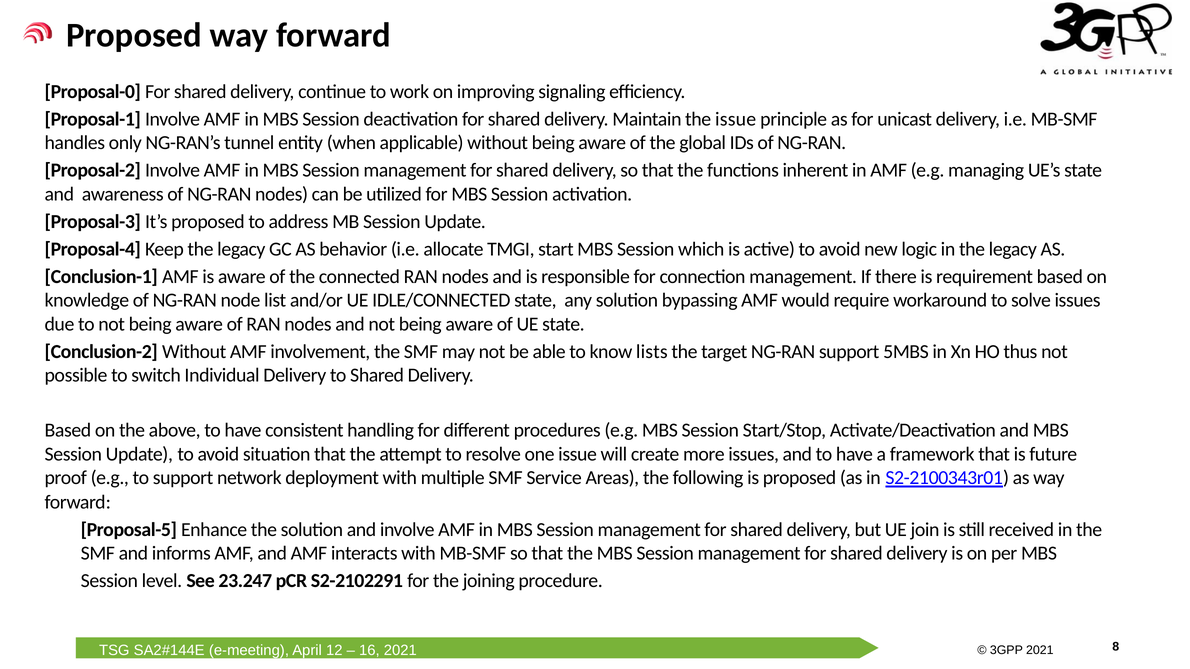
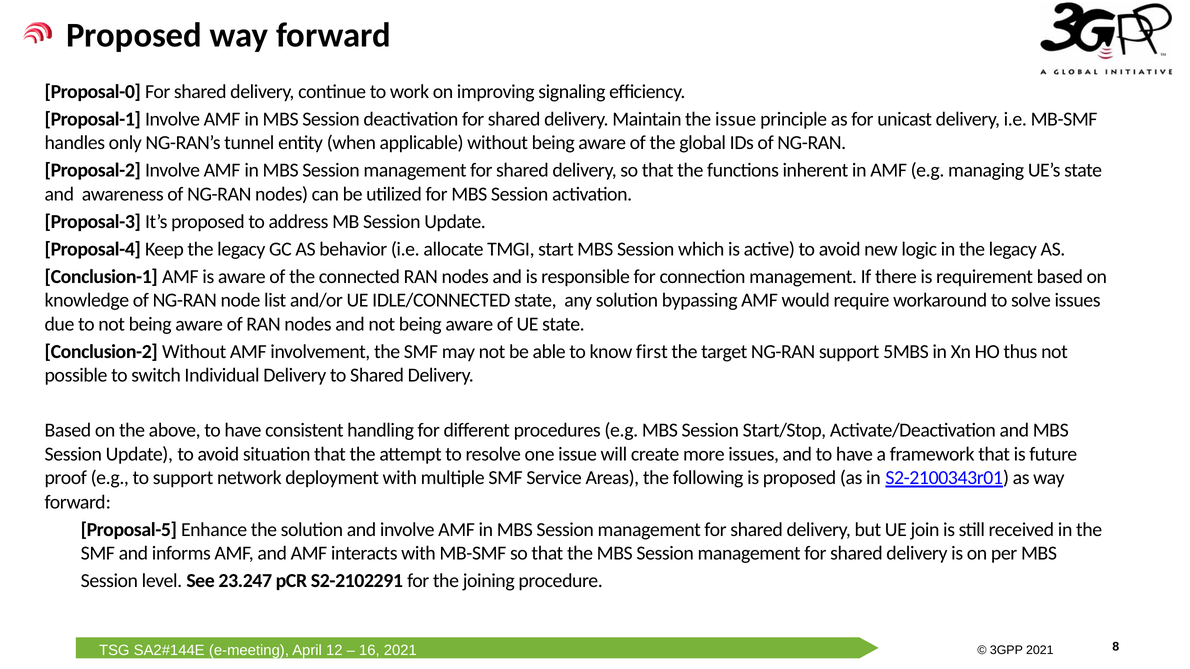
lists: lists -> first (652, 352)
